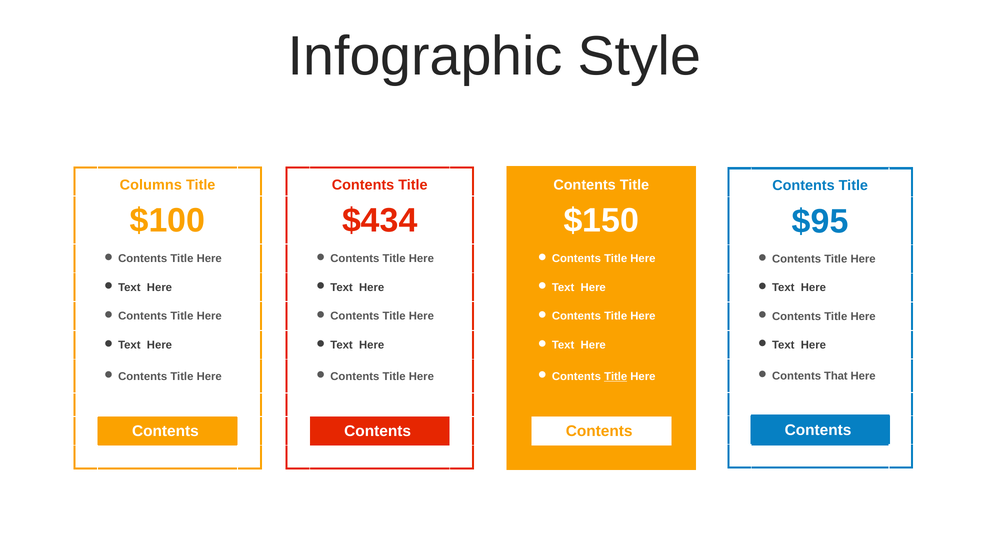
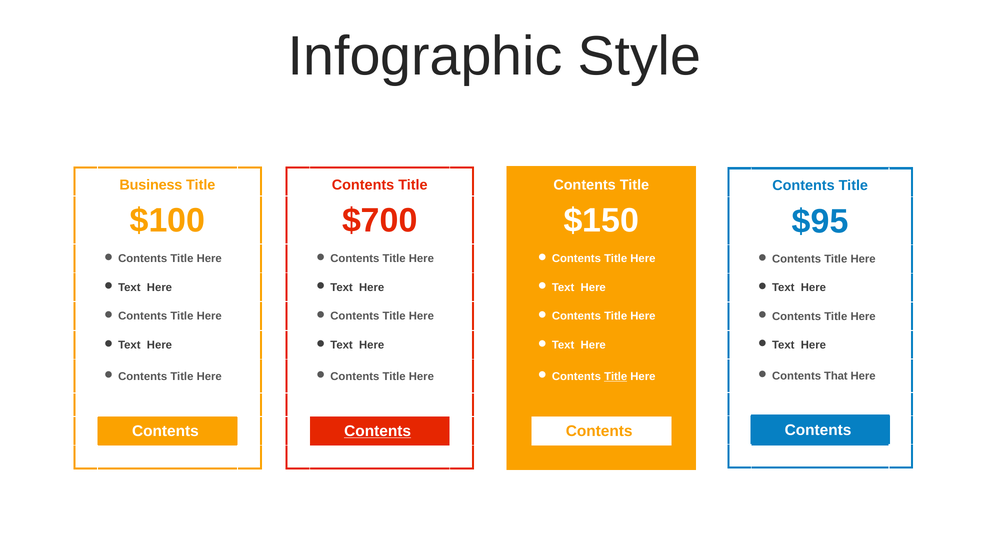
Columns: Columns -> Business (151, 185)
$434: $434 -> $700 (380, 221)
Contents underline: none -> present (378, 431)
